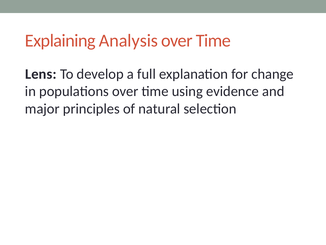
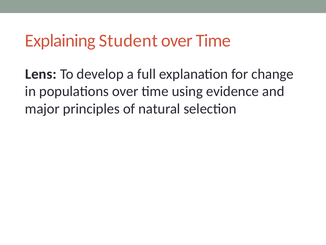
Analysis: Analysis -> Student (128, 41)
